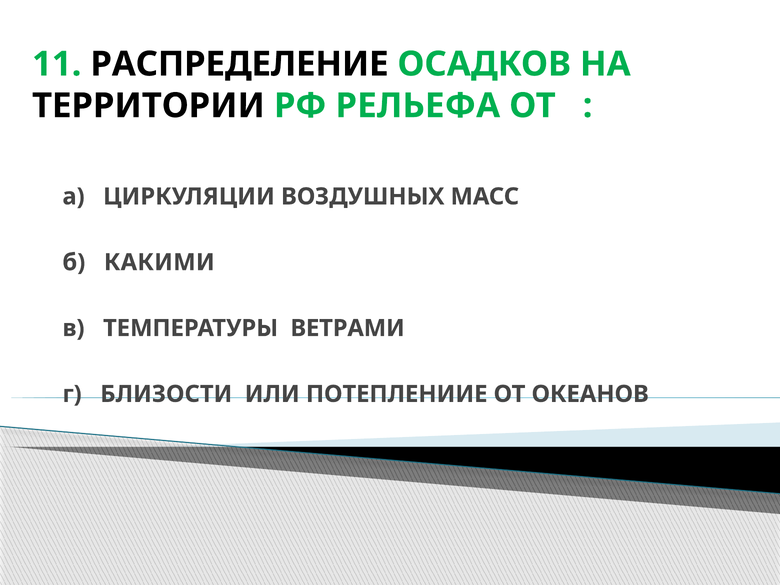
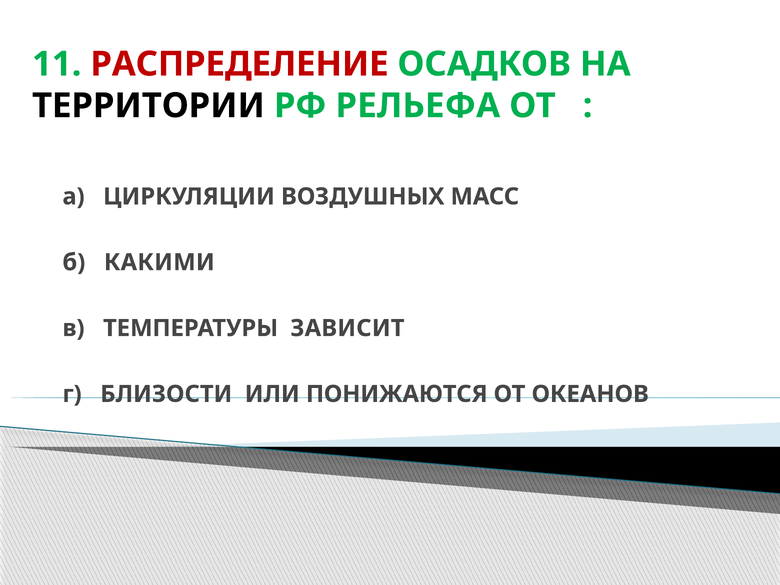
РАСПРЕДЕЛЕНИЕ colour: black -> red (240, 64)
ВЕТРАМИ: ВЕТРАМИ -> ЗАВИСИТ (347, 328)
ПОТЕПЛЕНИИЕ: ПОТЕПЛЕНИИЕ -> ПОНИЖАЮТСЯ (397, 394)
